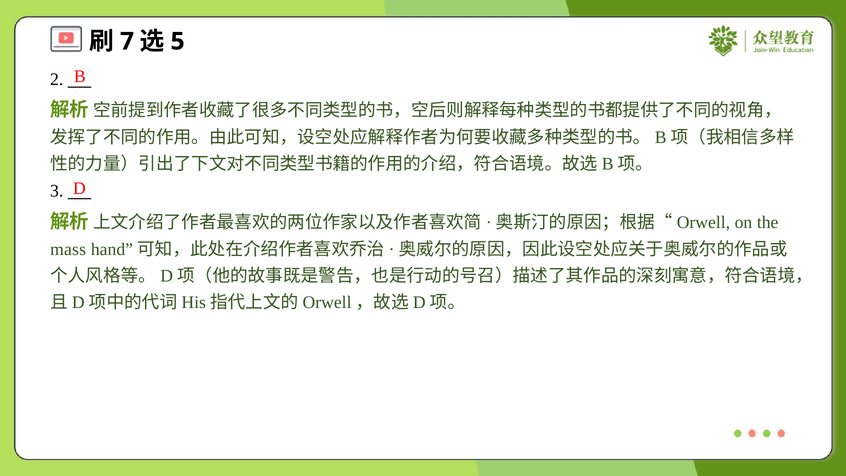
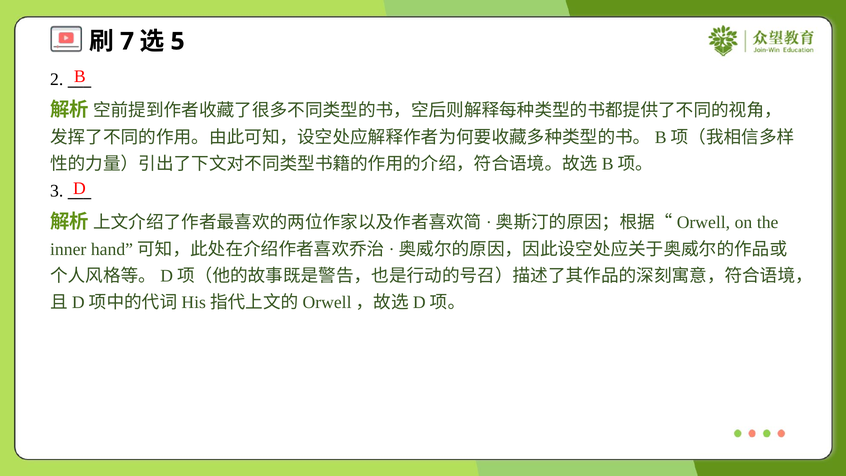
mass: mass -> inner (68, 249)
